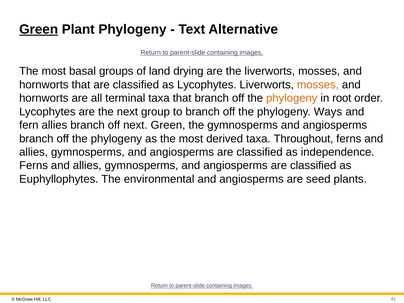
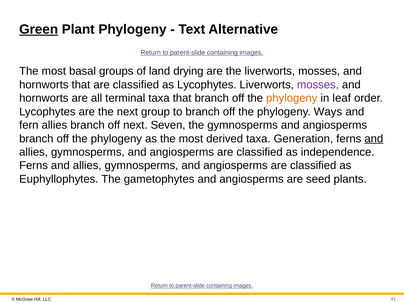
mosses colour: orange -> purple (318, 85)
root: root -> leaf (342, 98)
next Green: Green -> Seven (168, 125)
Throughout: Throughout -> Generation (303, 139)
and underline: none -> present (374, 139)
environmental: environmental -> gametophytes (159, 179)
